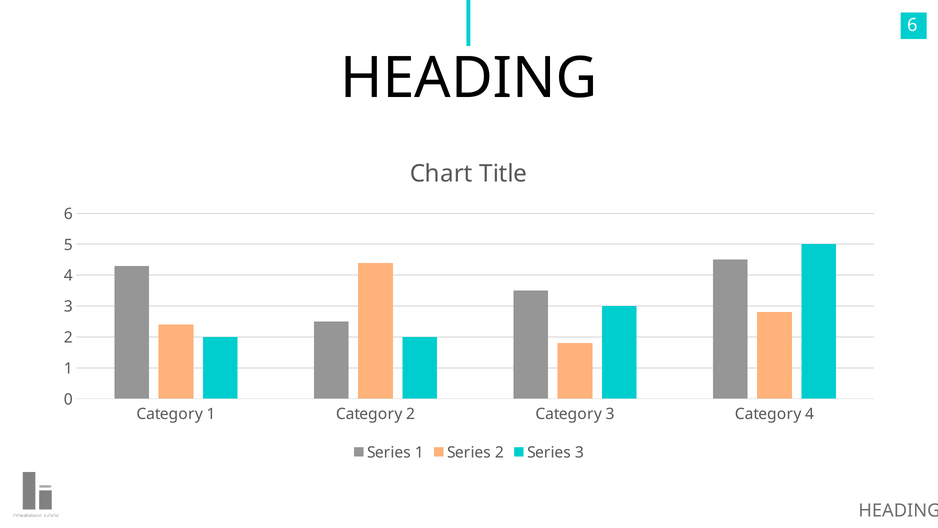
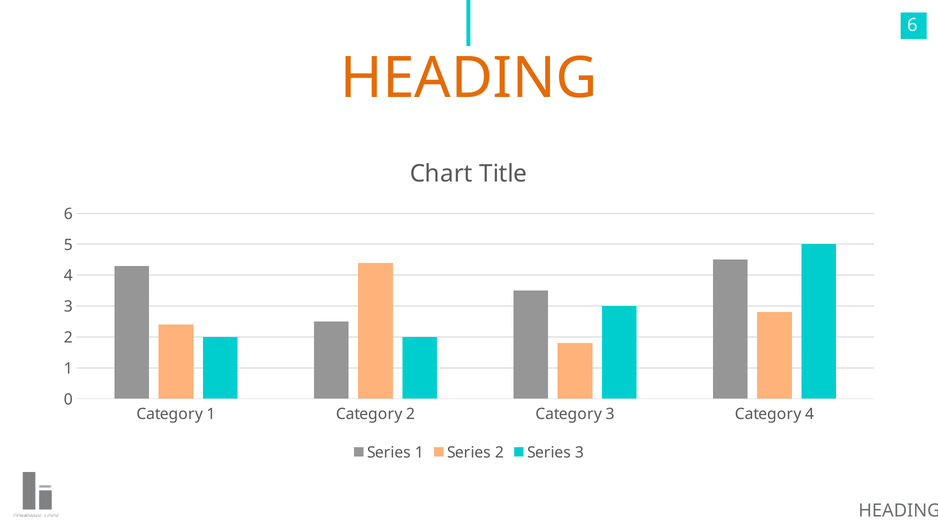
HEADING colour: black -> orange (469, 78)
